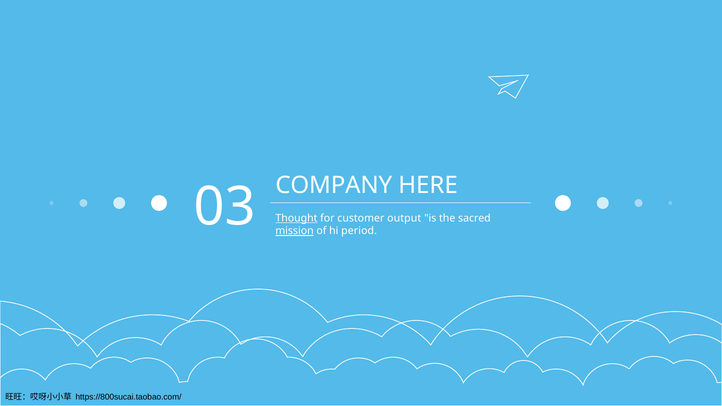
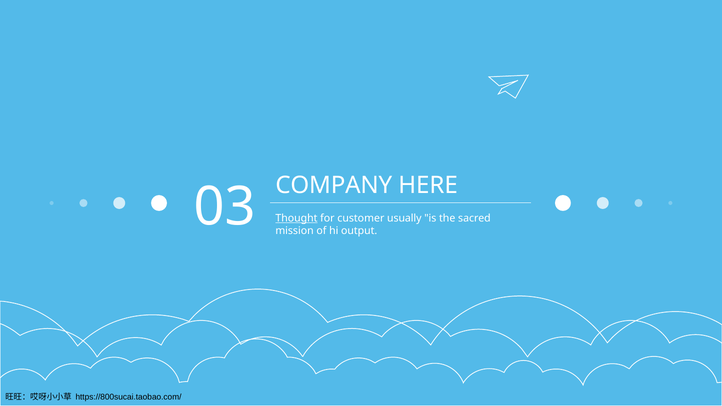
output: output -> usually (404, 218)
mission underline: present -> none (295, 231)
period: period -> output (359, 231)
